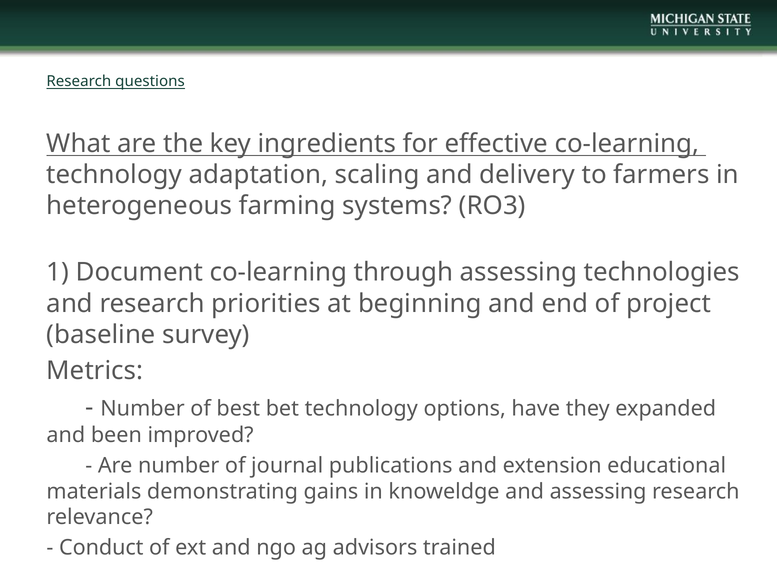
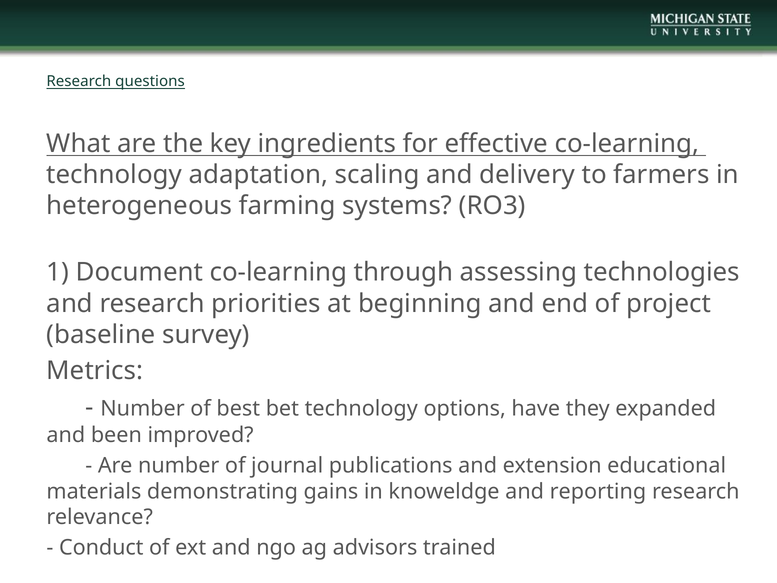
and assessing: assessing -> reporting (598, 491)
